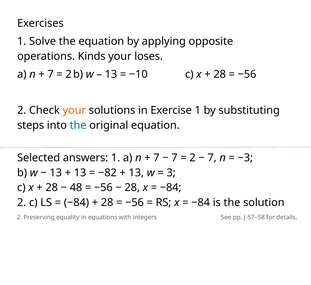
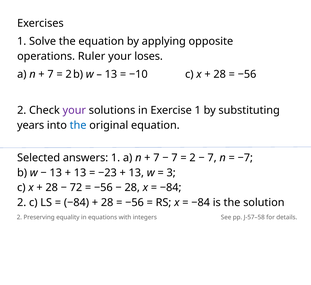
Kinds: Kinds -> Ruler (92, 56)
your colour: orange -> purple (74, 110)
steps: steps -> years (31, 125)
−3: −3 -> −7 (245, 158)
−82: −82 -> −23 (107, 173)
48: 48 -> 72 (76, 188)
